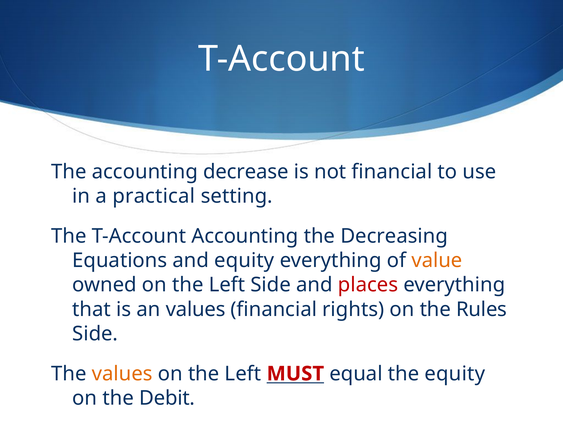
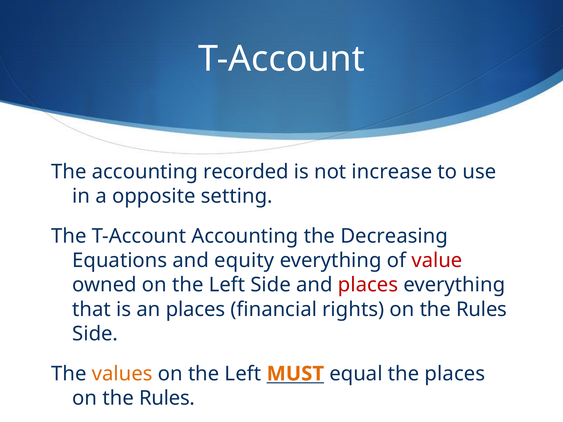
decrease: decrease -> recorded (246, 172)
not financial: financial -> increase (392, 172)
practical: practical -> opposite (154, 196)
value colour: orange -> red (437, 261)
an values: values -> places (196, 310)
MUST colour: red -> orange (295, 374)
the equity: equity -> places (455, 374)
Debit: Debit -> Rules (167, 398)
